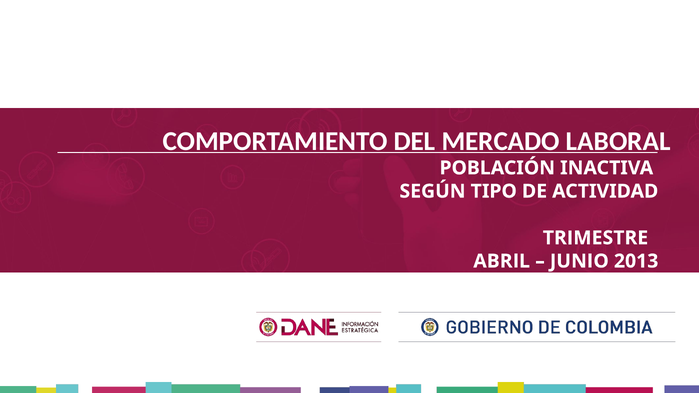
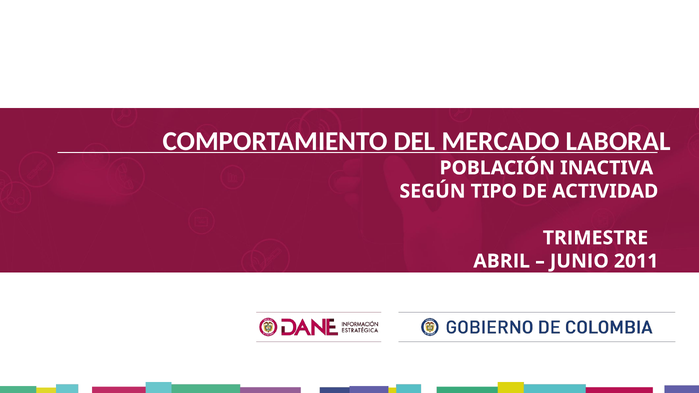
2013: 2013 -> 2011 (636, 261)
